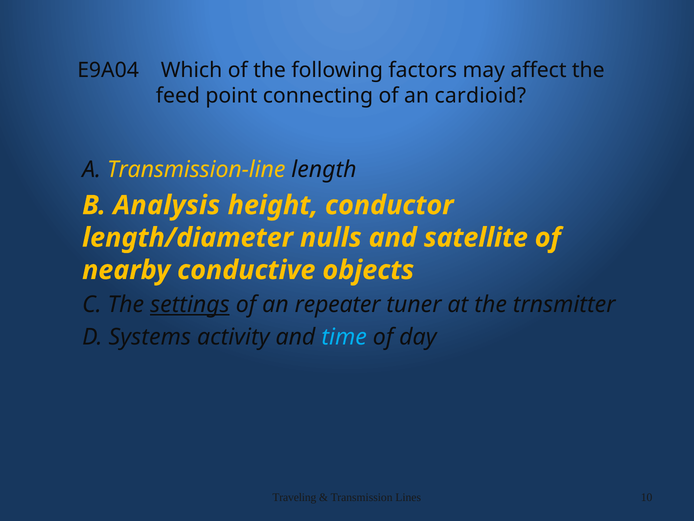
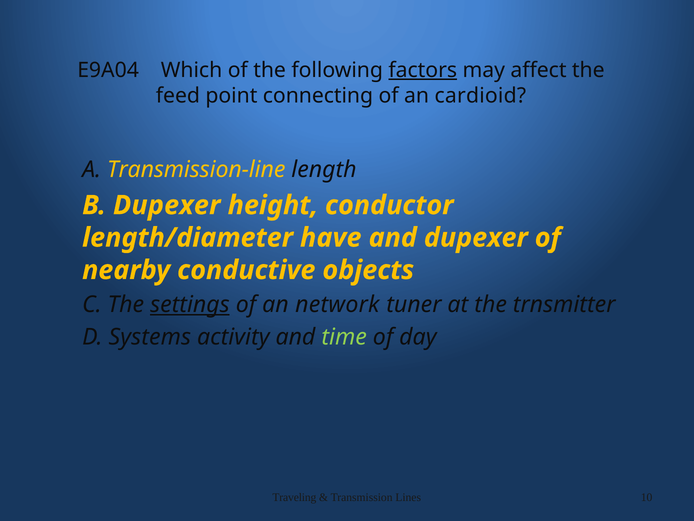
factors underline: none -> present (423, 70)
B Analysis: Analysis -> Dupexer (167, 205)
nulls: nulls -> have (331, 237)
and satellite: satellite -> dupexer (476, 237)
repeater: repeater -> network (337, 304)
time colour: light blue -> light green (344, 337)
